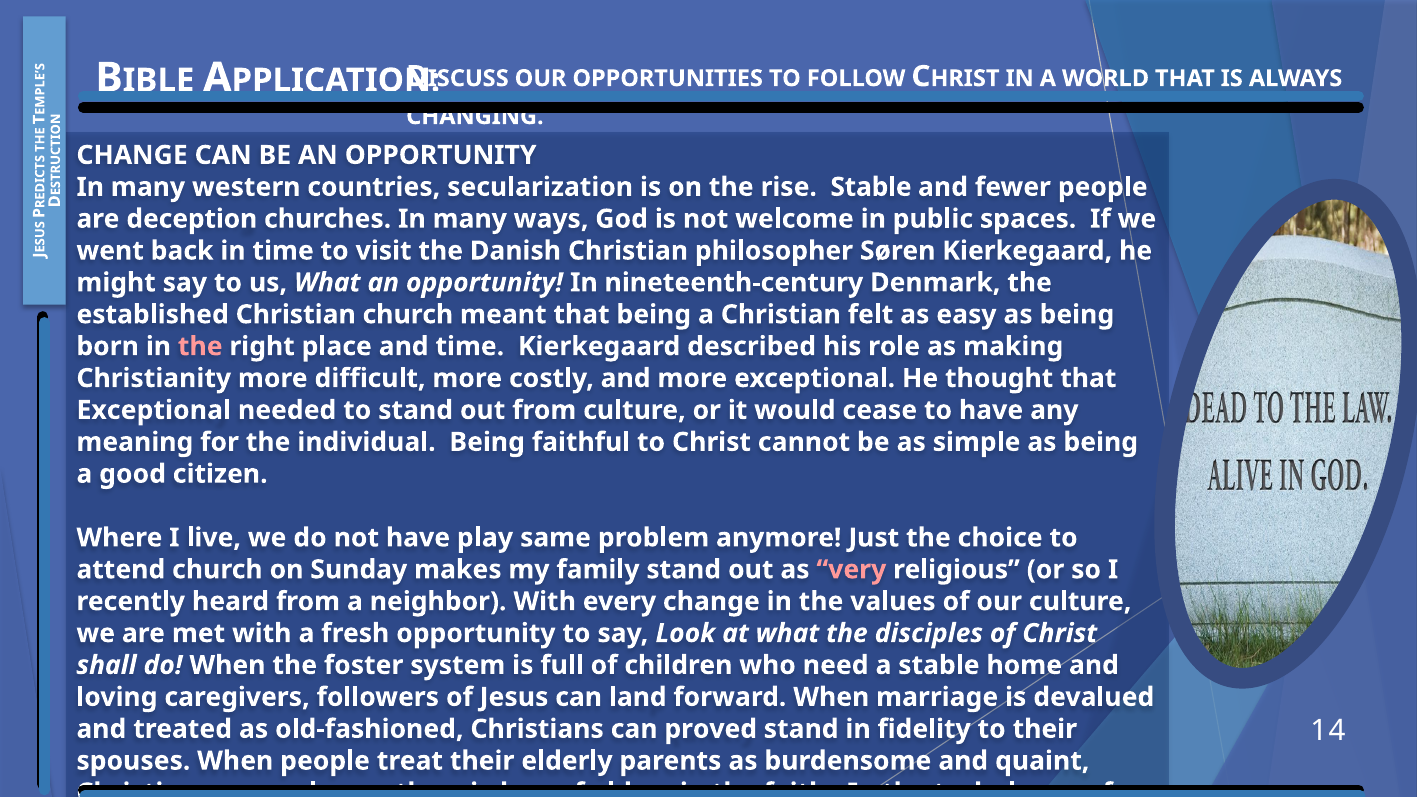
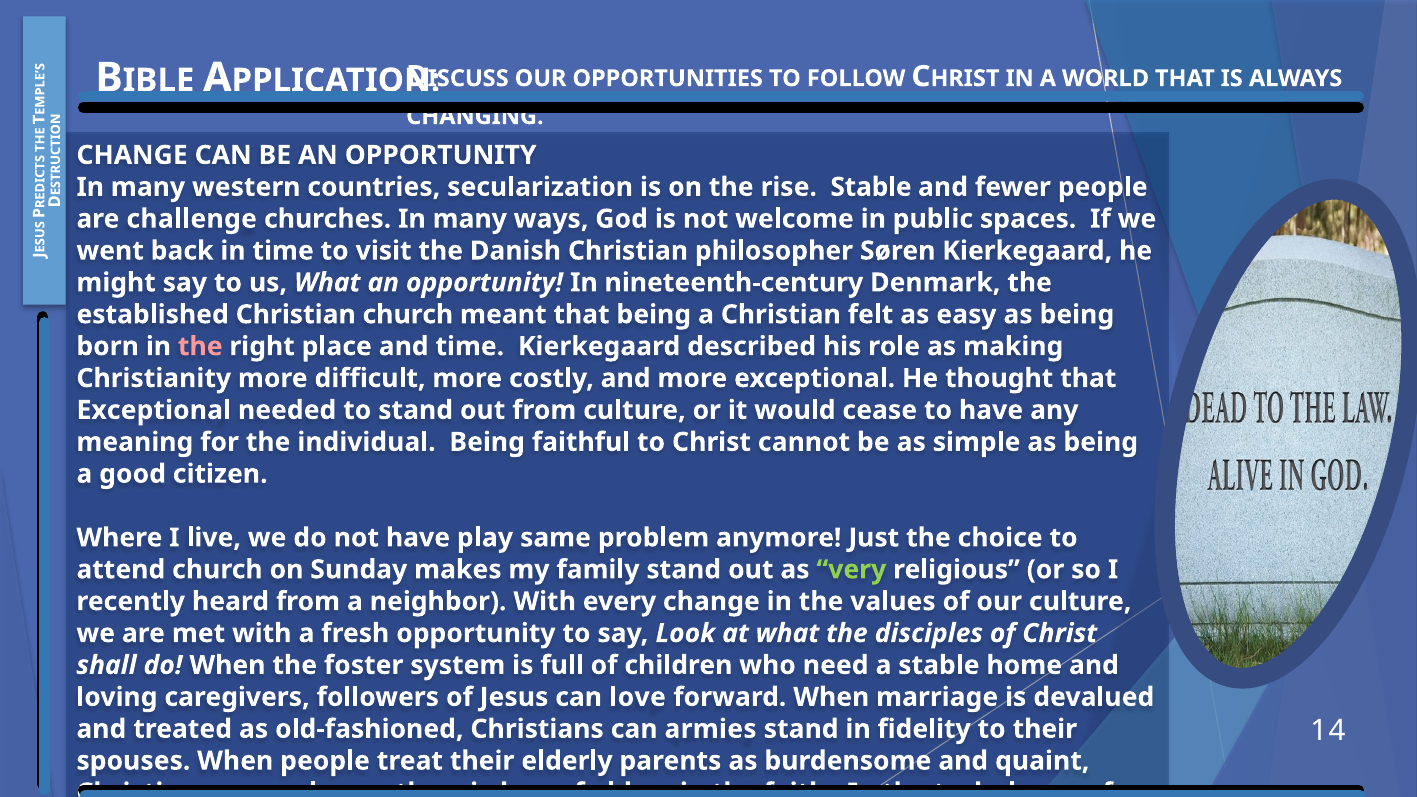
deception: deception -> challenge (192, 219)
very colour: pink -> light green (851, 570)
land: land -> love (638, 697)
proved: proved -> armies (711, 729)
